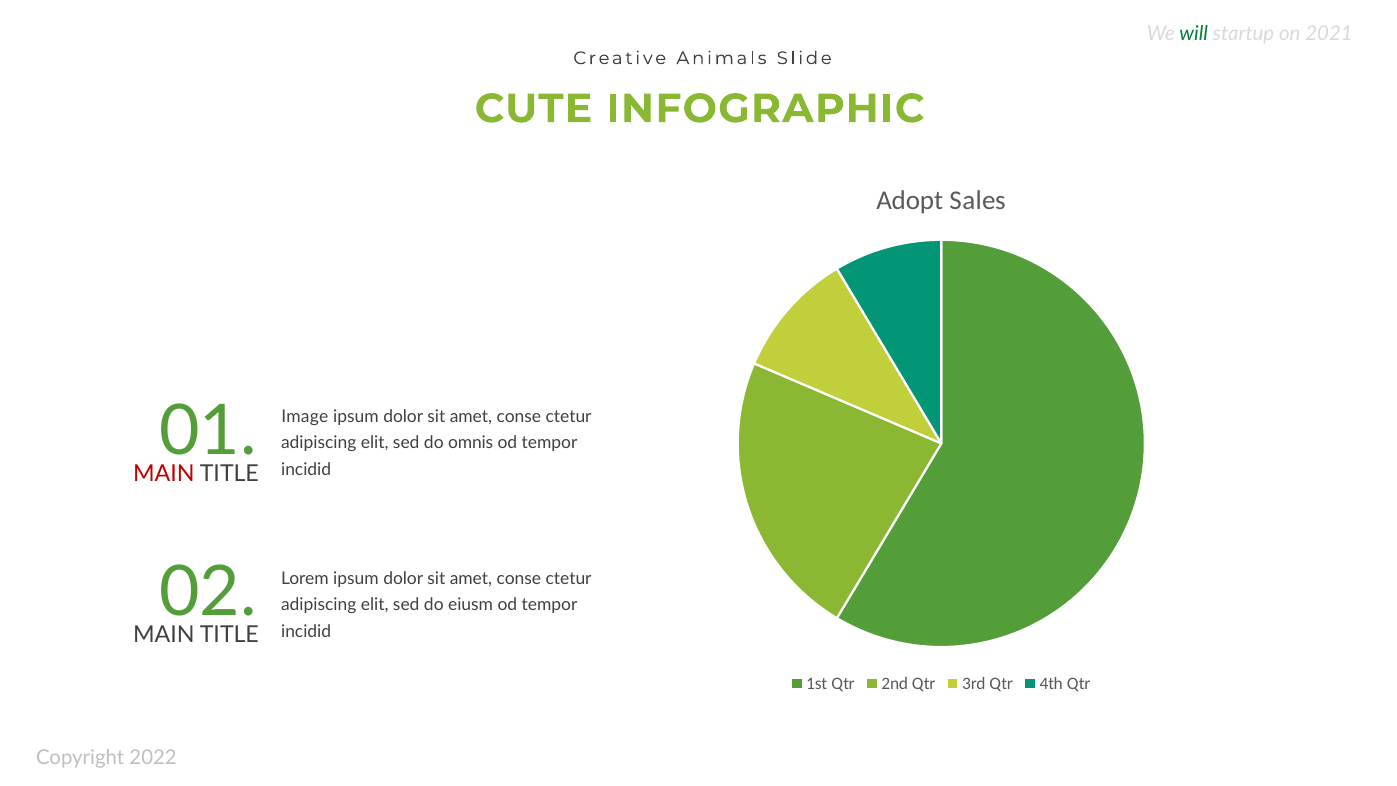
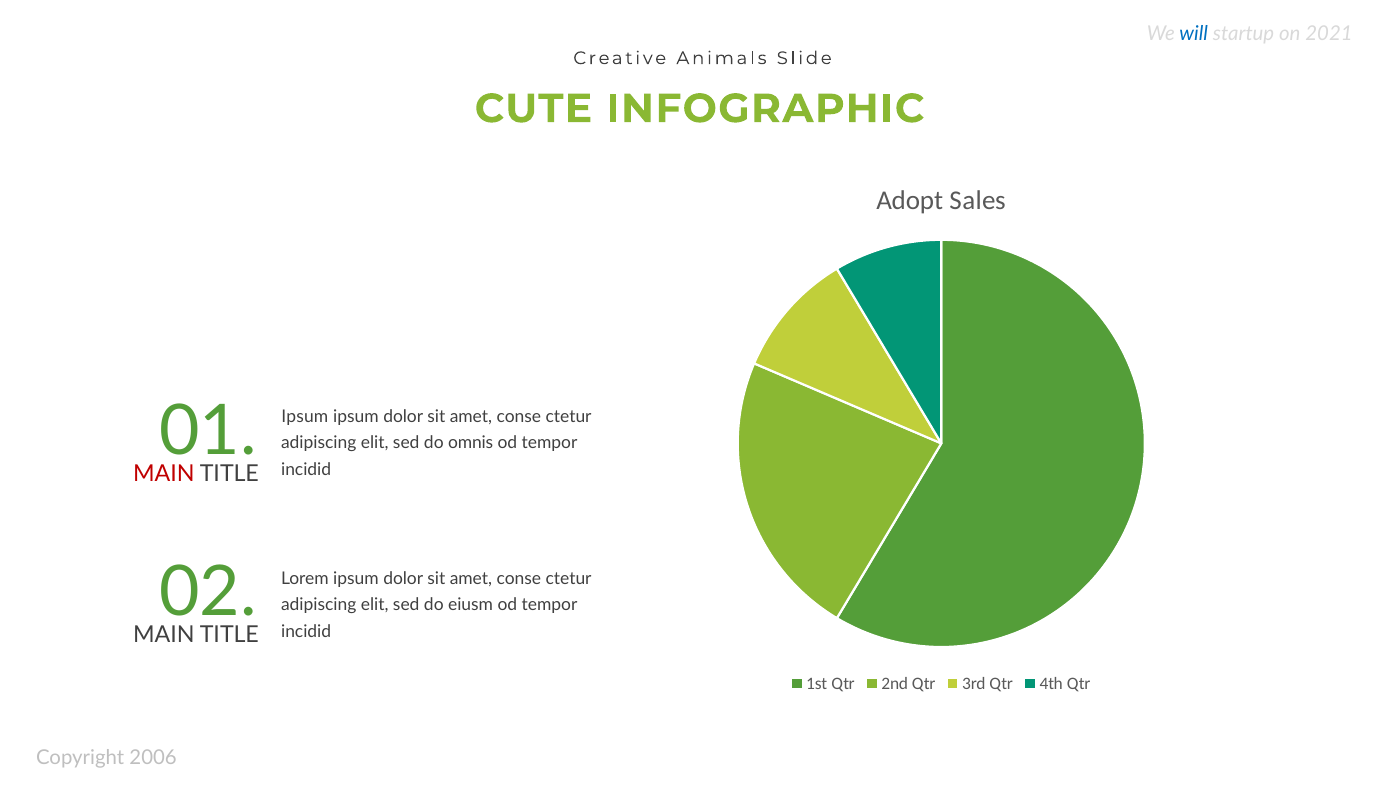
will colour: green -> blue (1194, 33)
Image: Image -> Ipsum (305, 417)
2022: 2022 -> 2006 (153, 758)
